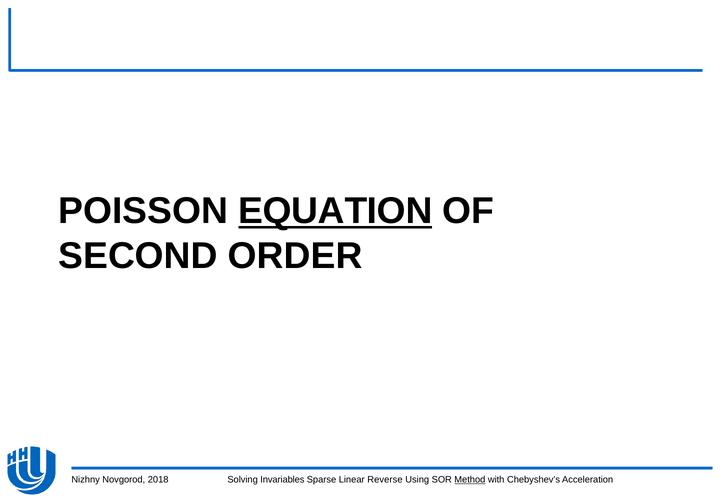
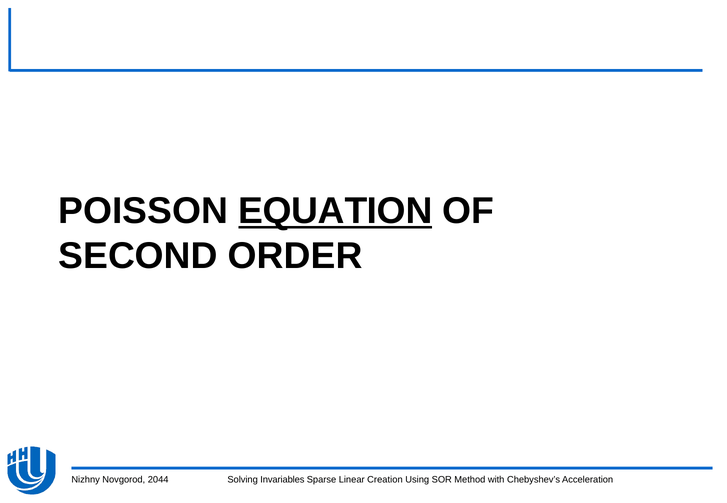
2018: 2018 -> 2044 (158, 480)
Reverse: Reverse -> Creation (385, 480)
Method underline: present -> none (470, 480)
